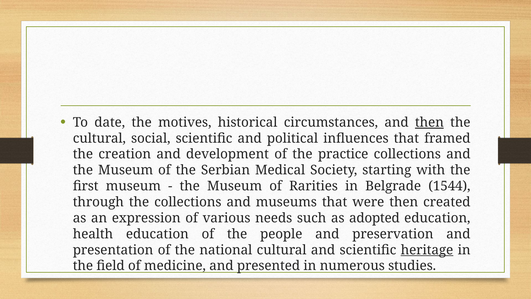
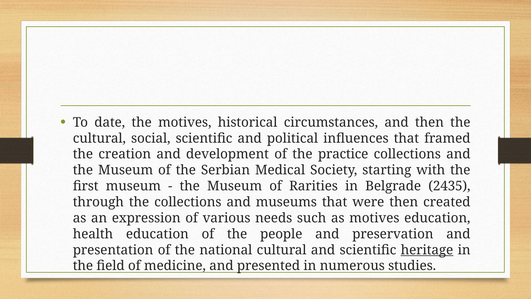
then underline: present -> none (429, 122)
1544: 1544 -> 2435 (449, 186)
as adopted: adopted -> motives (374, 218)
